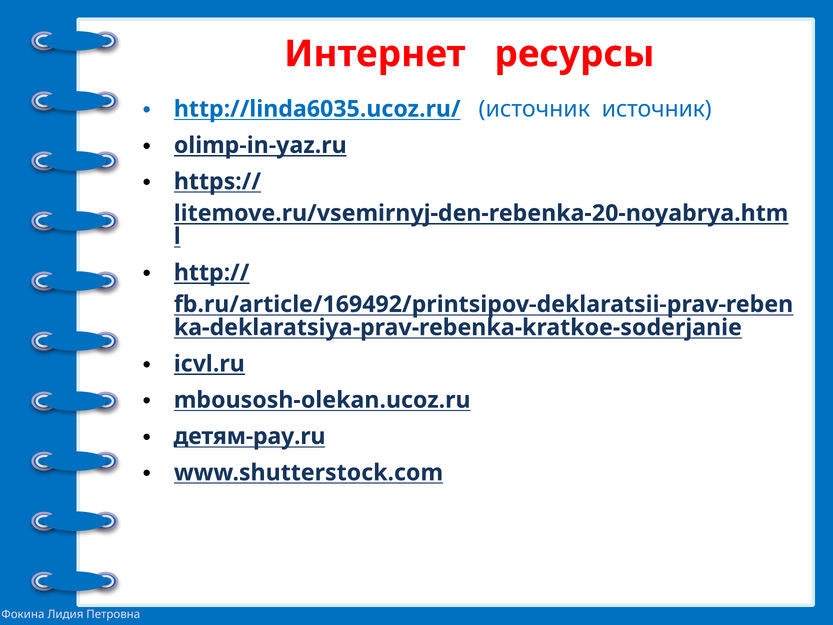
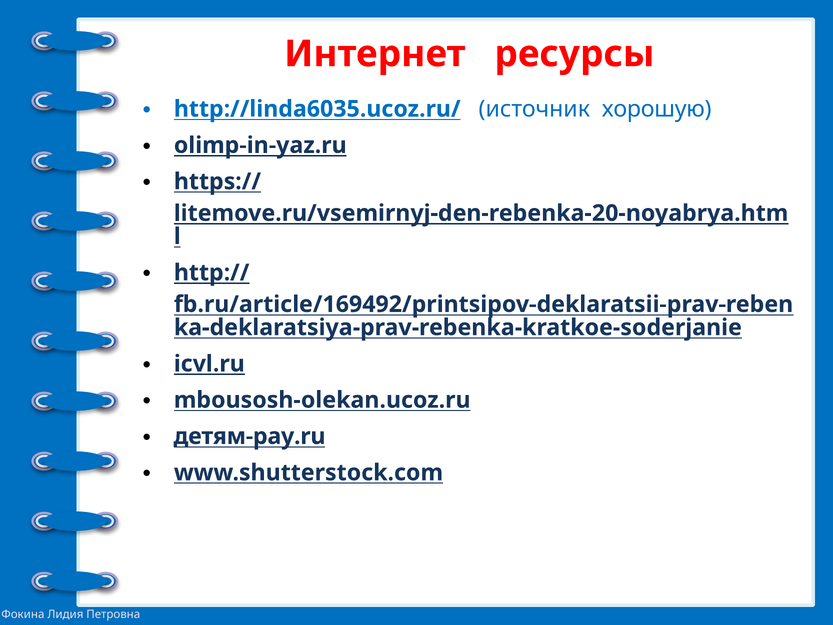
источник источник: источник -> хорошую (657, 109)
